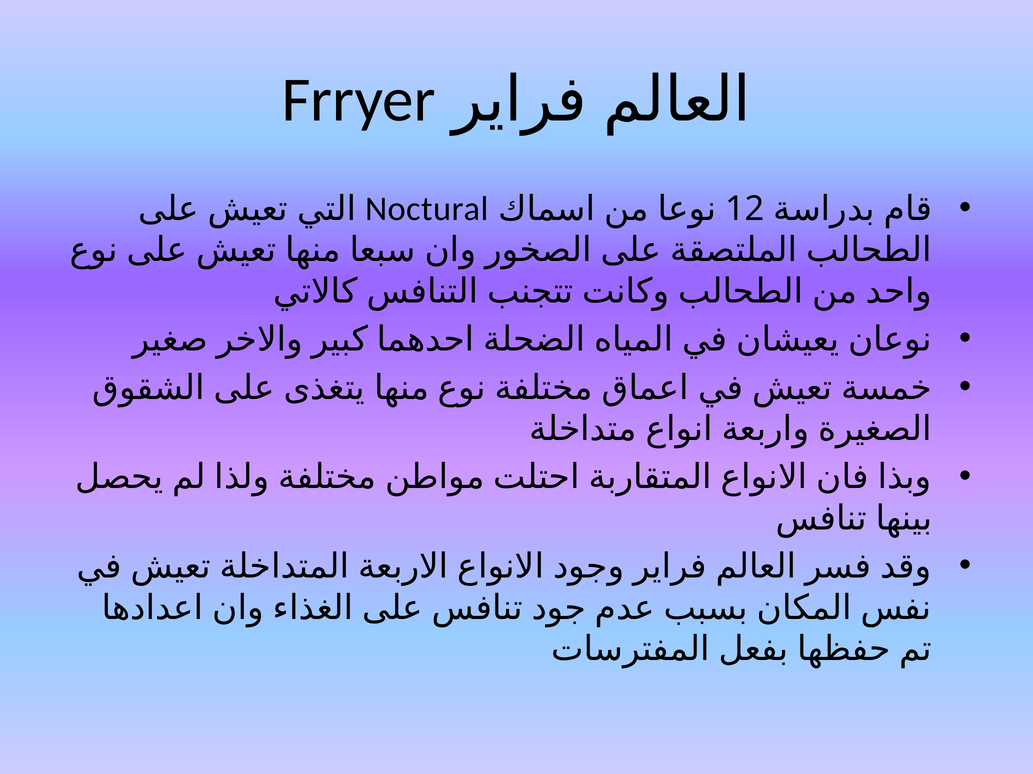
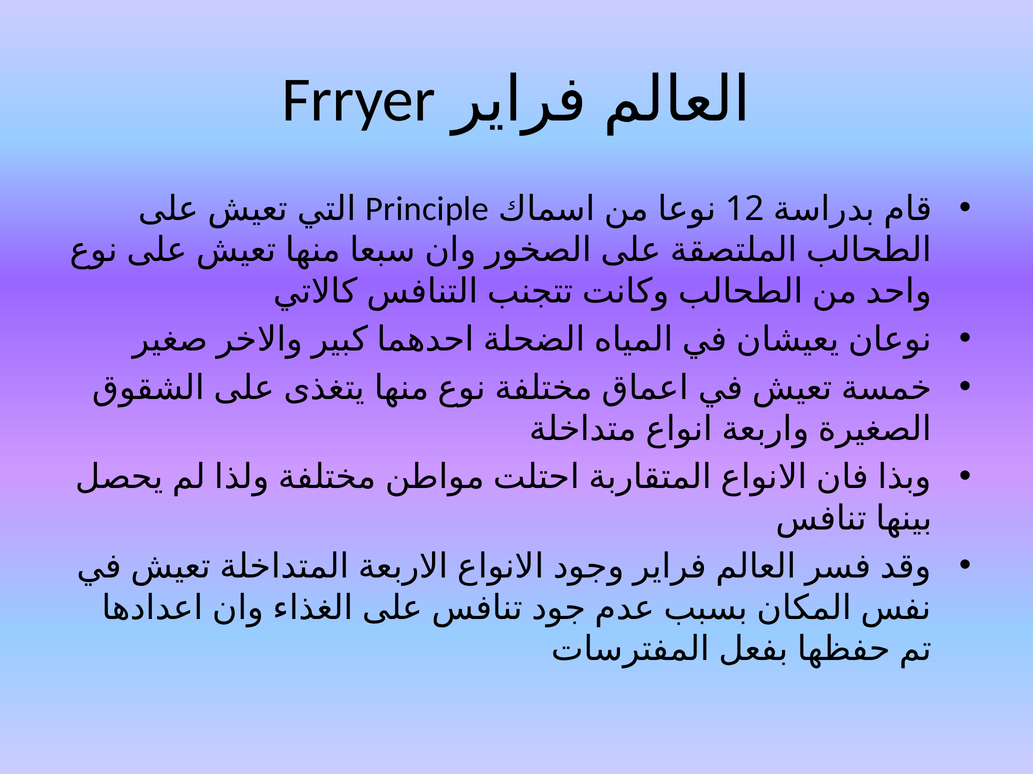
Noctural: Noctural -> Principle (427, 209)
